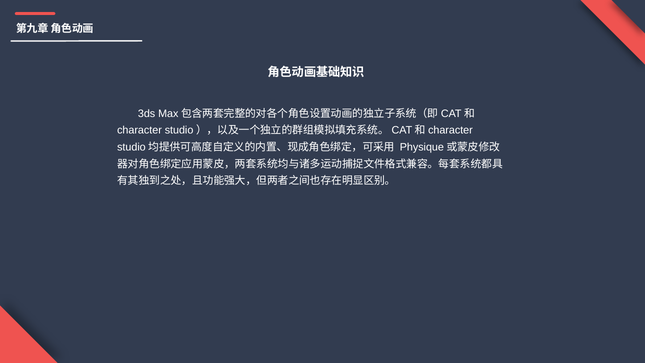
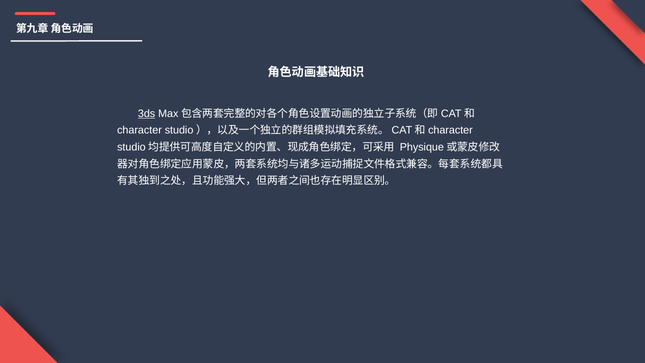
3ds underline: none -> present (147, 114)
